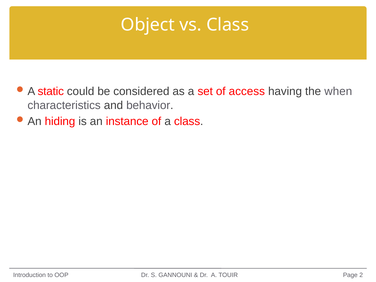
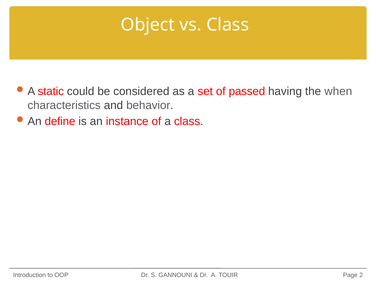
access: access -> passed (247, 91)
hiding: hiding -> define (60, 121)
